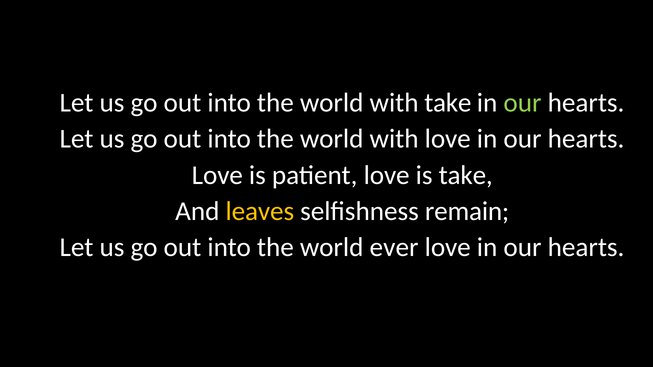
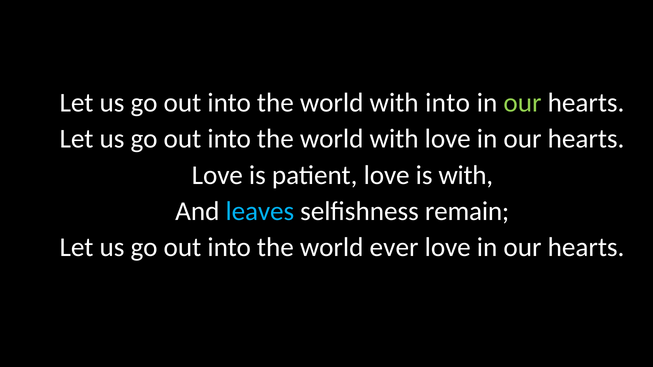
with take: take -> into (448, 103)
is take: take -> with (466, 175)
leaves colour: yellow -> light blue (260, 212)
